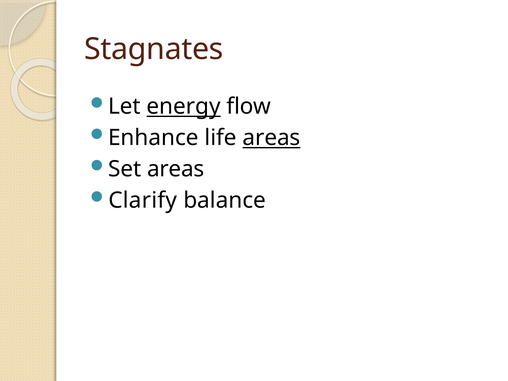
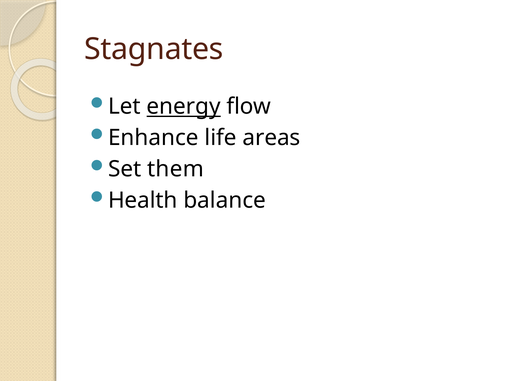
areas underline: present -> none (272, 138)
Set areas: areas -> them (175, 169)
Clarify: Clarify -> Health (143, 201)
